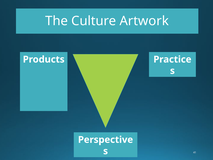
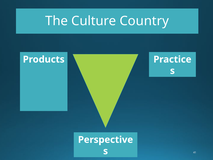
Artwork: Artwork -> Country (144, 21)
